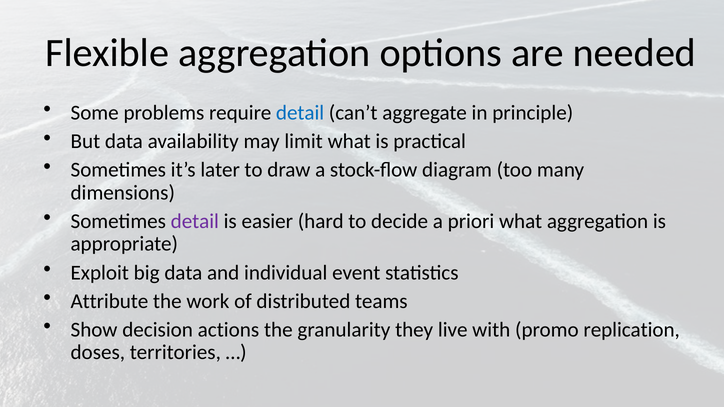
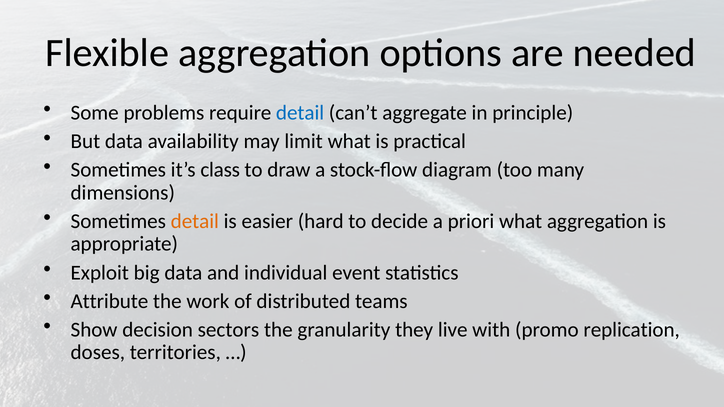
later: later -> class (220, 170)
detail colour: purple -> orange (195, 221)
actions: actions -> sectors (228, 330)
